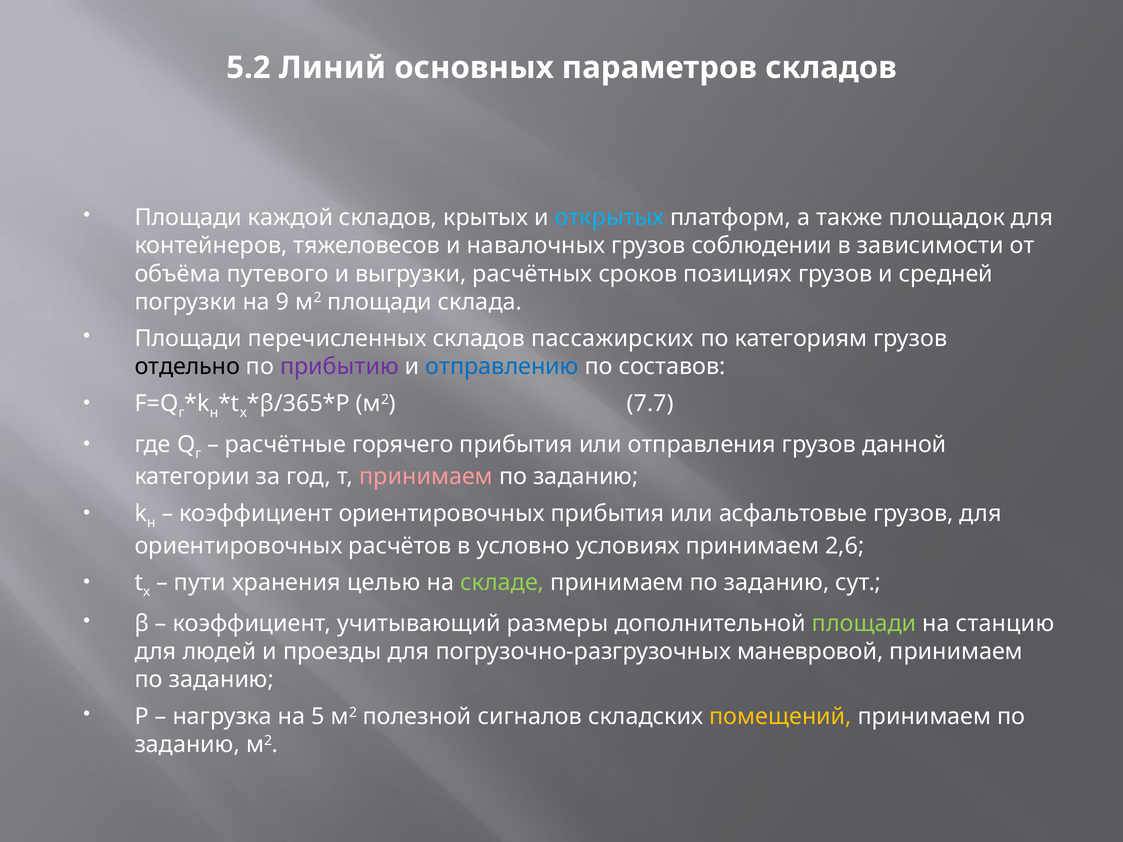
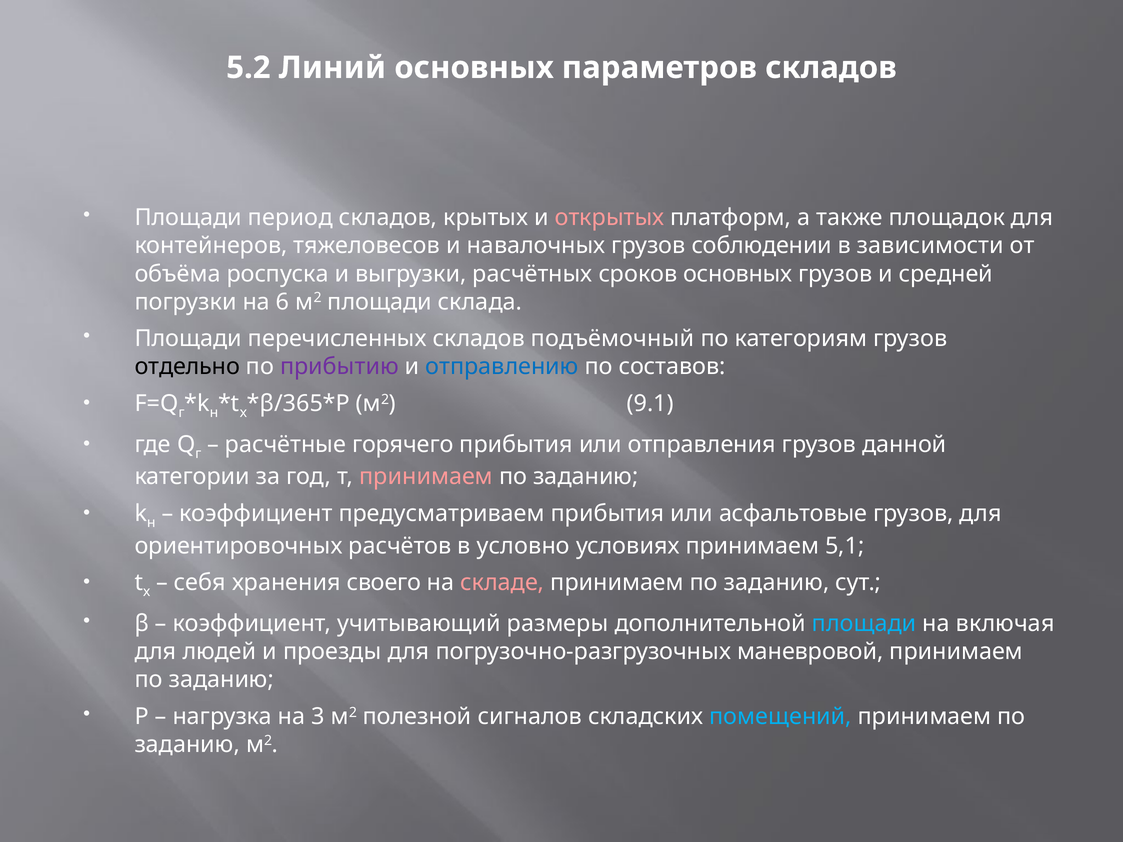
каждой: каждой -> период (290, 218)
открытых colour: light blue -> pink (609, 218)
путевого: путевого -> роспуска (278, 274)
сроков позициях: позициях -> основных (738, 274)
9: 9 -> 6 (283, 302)
пассажирских: пассажирских -> подъёмочный (613, 339)
7.7: 7.7 -> 9.1 (650, 404)
коэффициент ориентировочных: ориентировочных -> предусматриваем (442, 514)
2,6: 2,6 -> 5,1 (845, 546)
пути: пути -> себя (200, 583)
целью: целью -> своего (384, 583)
складе colour: light green -> pink (502, 583)
площади colour: light green -> light blue (864, 624)
станцию: станцию -> включая (1005, 624)
5: 5 -> 3 (318, 717)
помещений colour: yellow -> light blue (781, 717)
